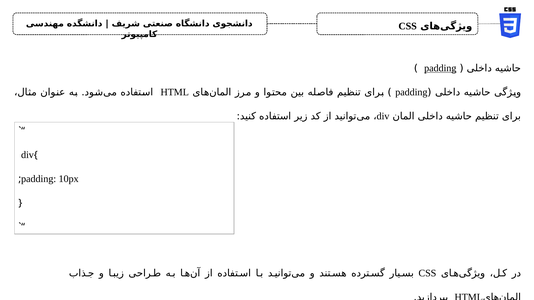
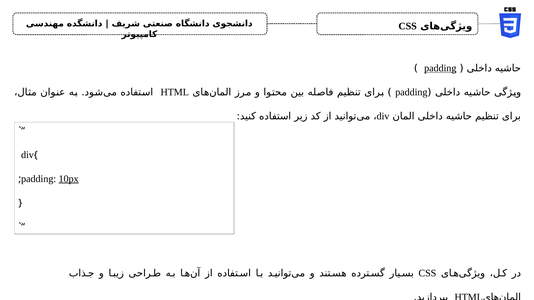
10px underline: none -> present (69, 179)
